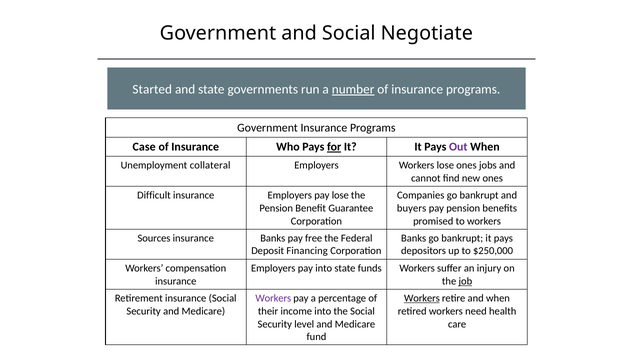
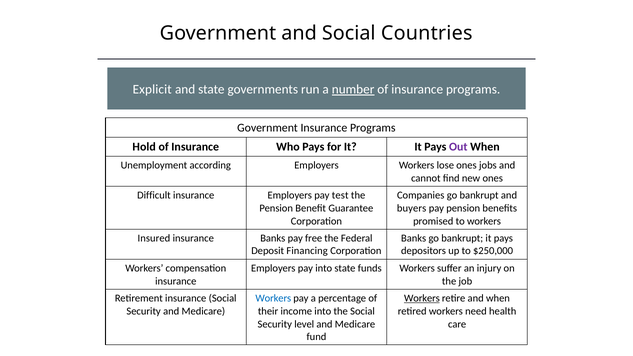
Negotiate: Negotiate -> Countries (427, 33)
Started: Started -> Explicit (152, 89)
Case: Case -> Hold (144, 147)
for underline: present -> none (334, 147)
collateral: collateral -> according (210, 165)
pay lose: lose -> test (340, 195)
Sources: Sources -> Insured (154, 238)
job underline: present -> none (465, 281)
Workers colour: purple -> blue (273, 298)
